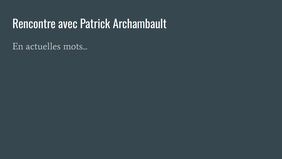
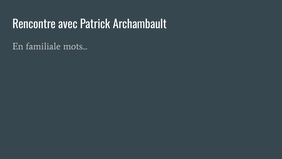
actuelles: actuelles -> familiale (43, 46)
